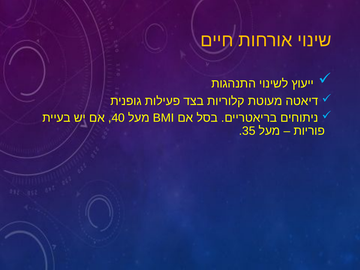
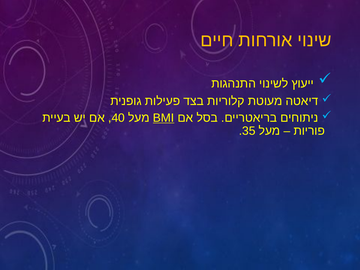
BMI underline: none -> present (164, 118)
